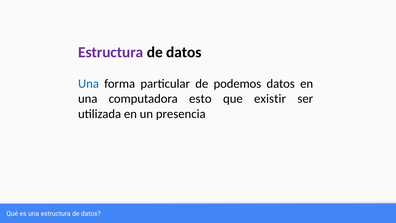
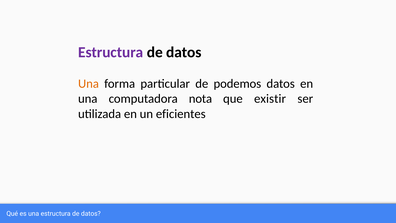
Una colour: blue -> orange (89, 84)
esto: esto -> nota (200, 99)
presencia: presencia -> eficientes (181, 114)
